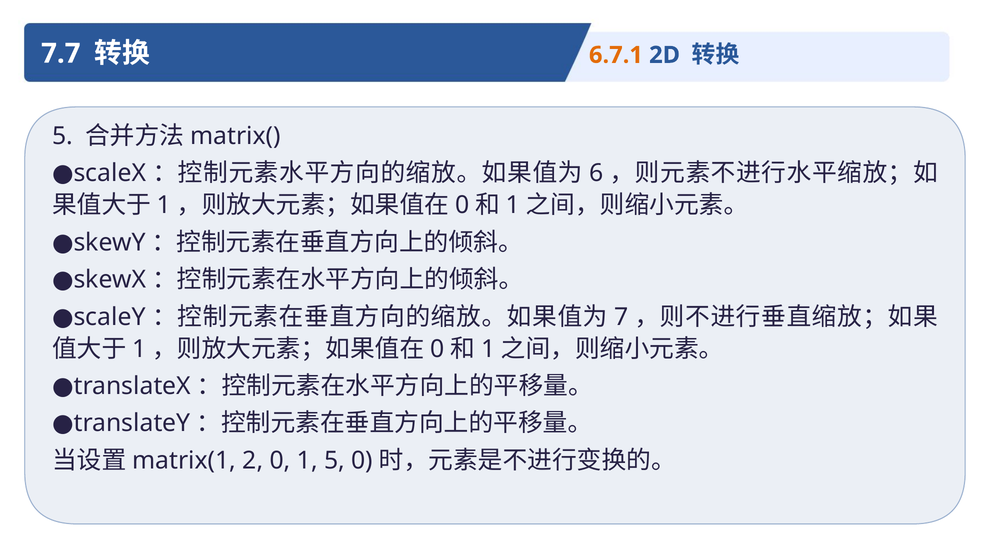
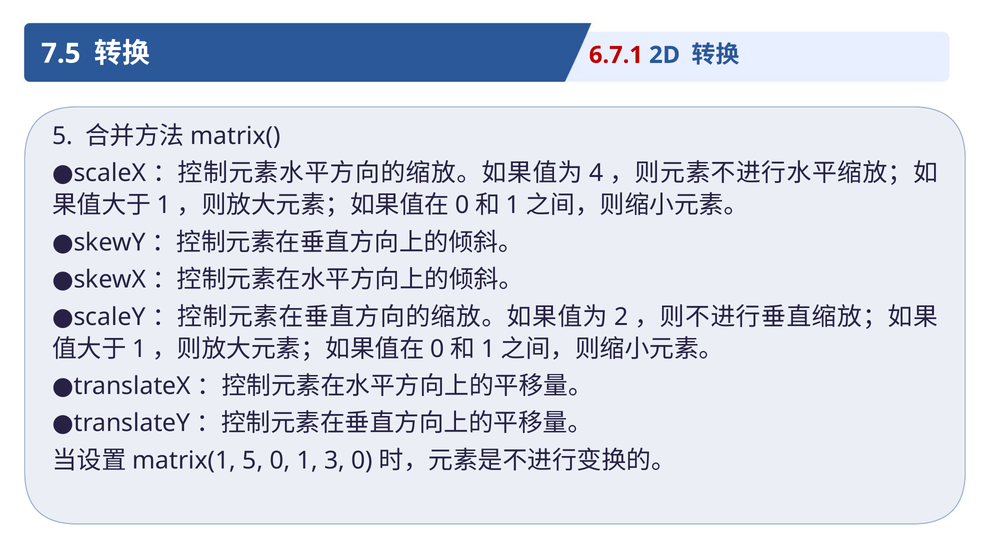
7.7: 7.7 -> 7.5 (61, 54)
6.7.1 colour: orange -> red (616, 55)
6: 6 -> 4 (596, 173)
7: 7 -> 2 (621, 317)
2: 2 -> 5 (253, 460)
1 5: 5 -> 3 (334, 460)
